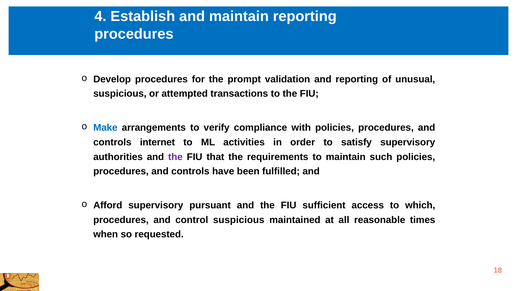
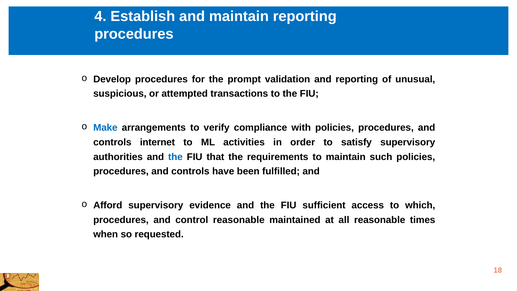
the colour: purple -> blue (175, 157)
pursuant: pursuant -> evidence (210, 205)
control suspicious: suspicious -> reasonable (239, 220)
